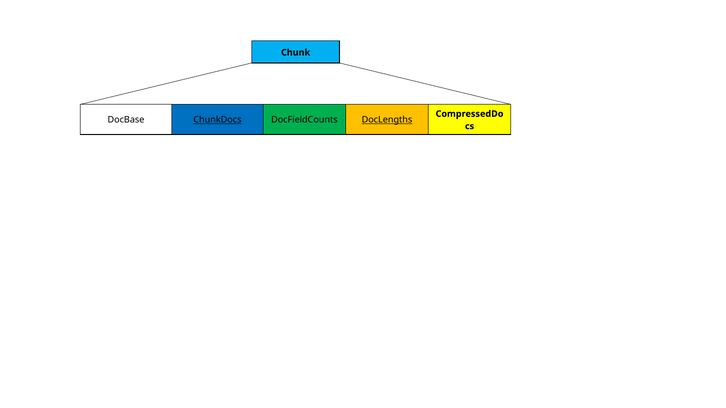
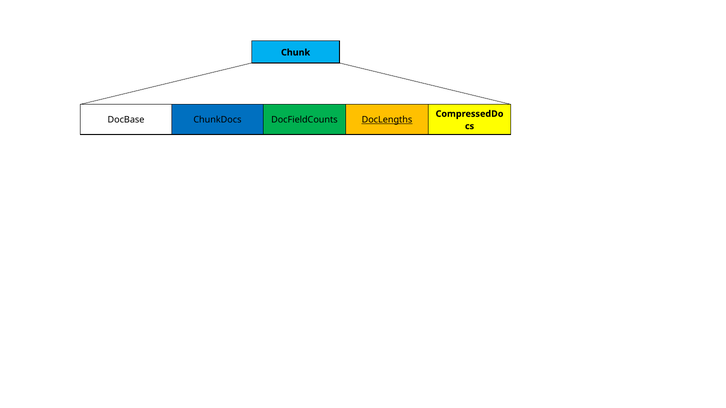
ChunkDocs underline: present -> none (217, 120)
